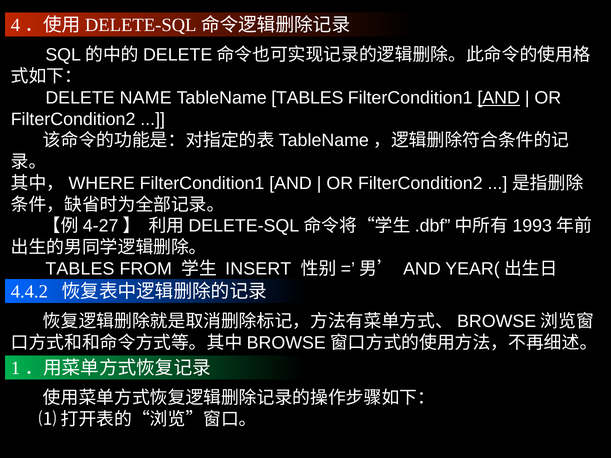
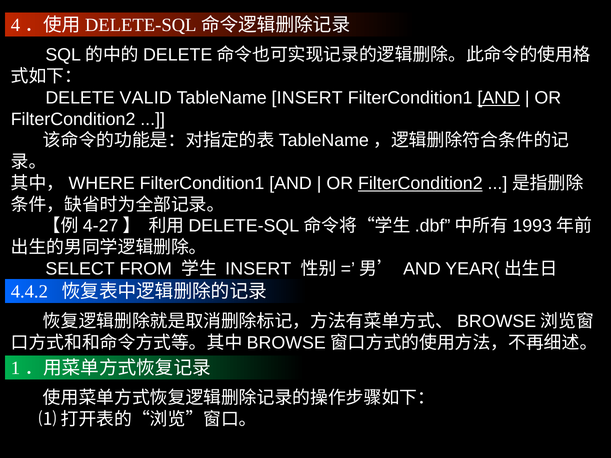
NAME: NAME -> VALID (146, 98)
TableName TABLES: TABLES -> INSERT (307, 98)
FilterCondition2 underline: none -> present (420, 183)
TABLES: TABLES -> SELECT (80, 269)
